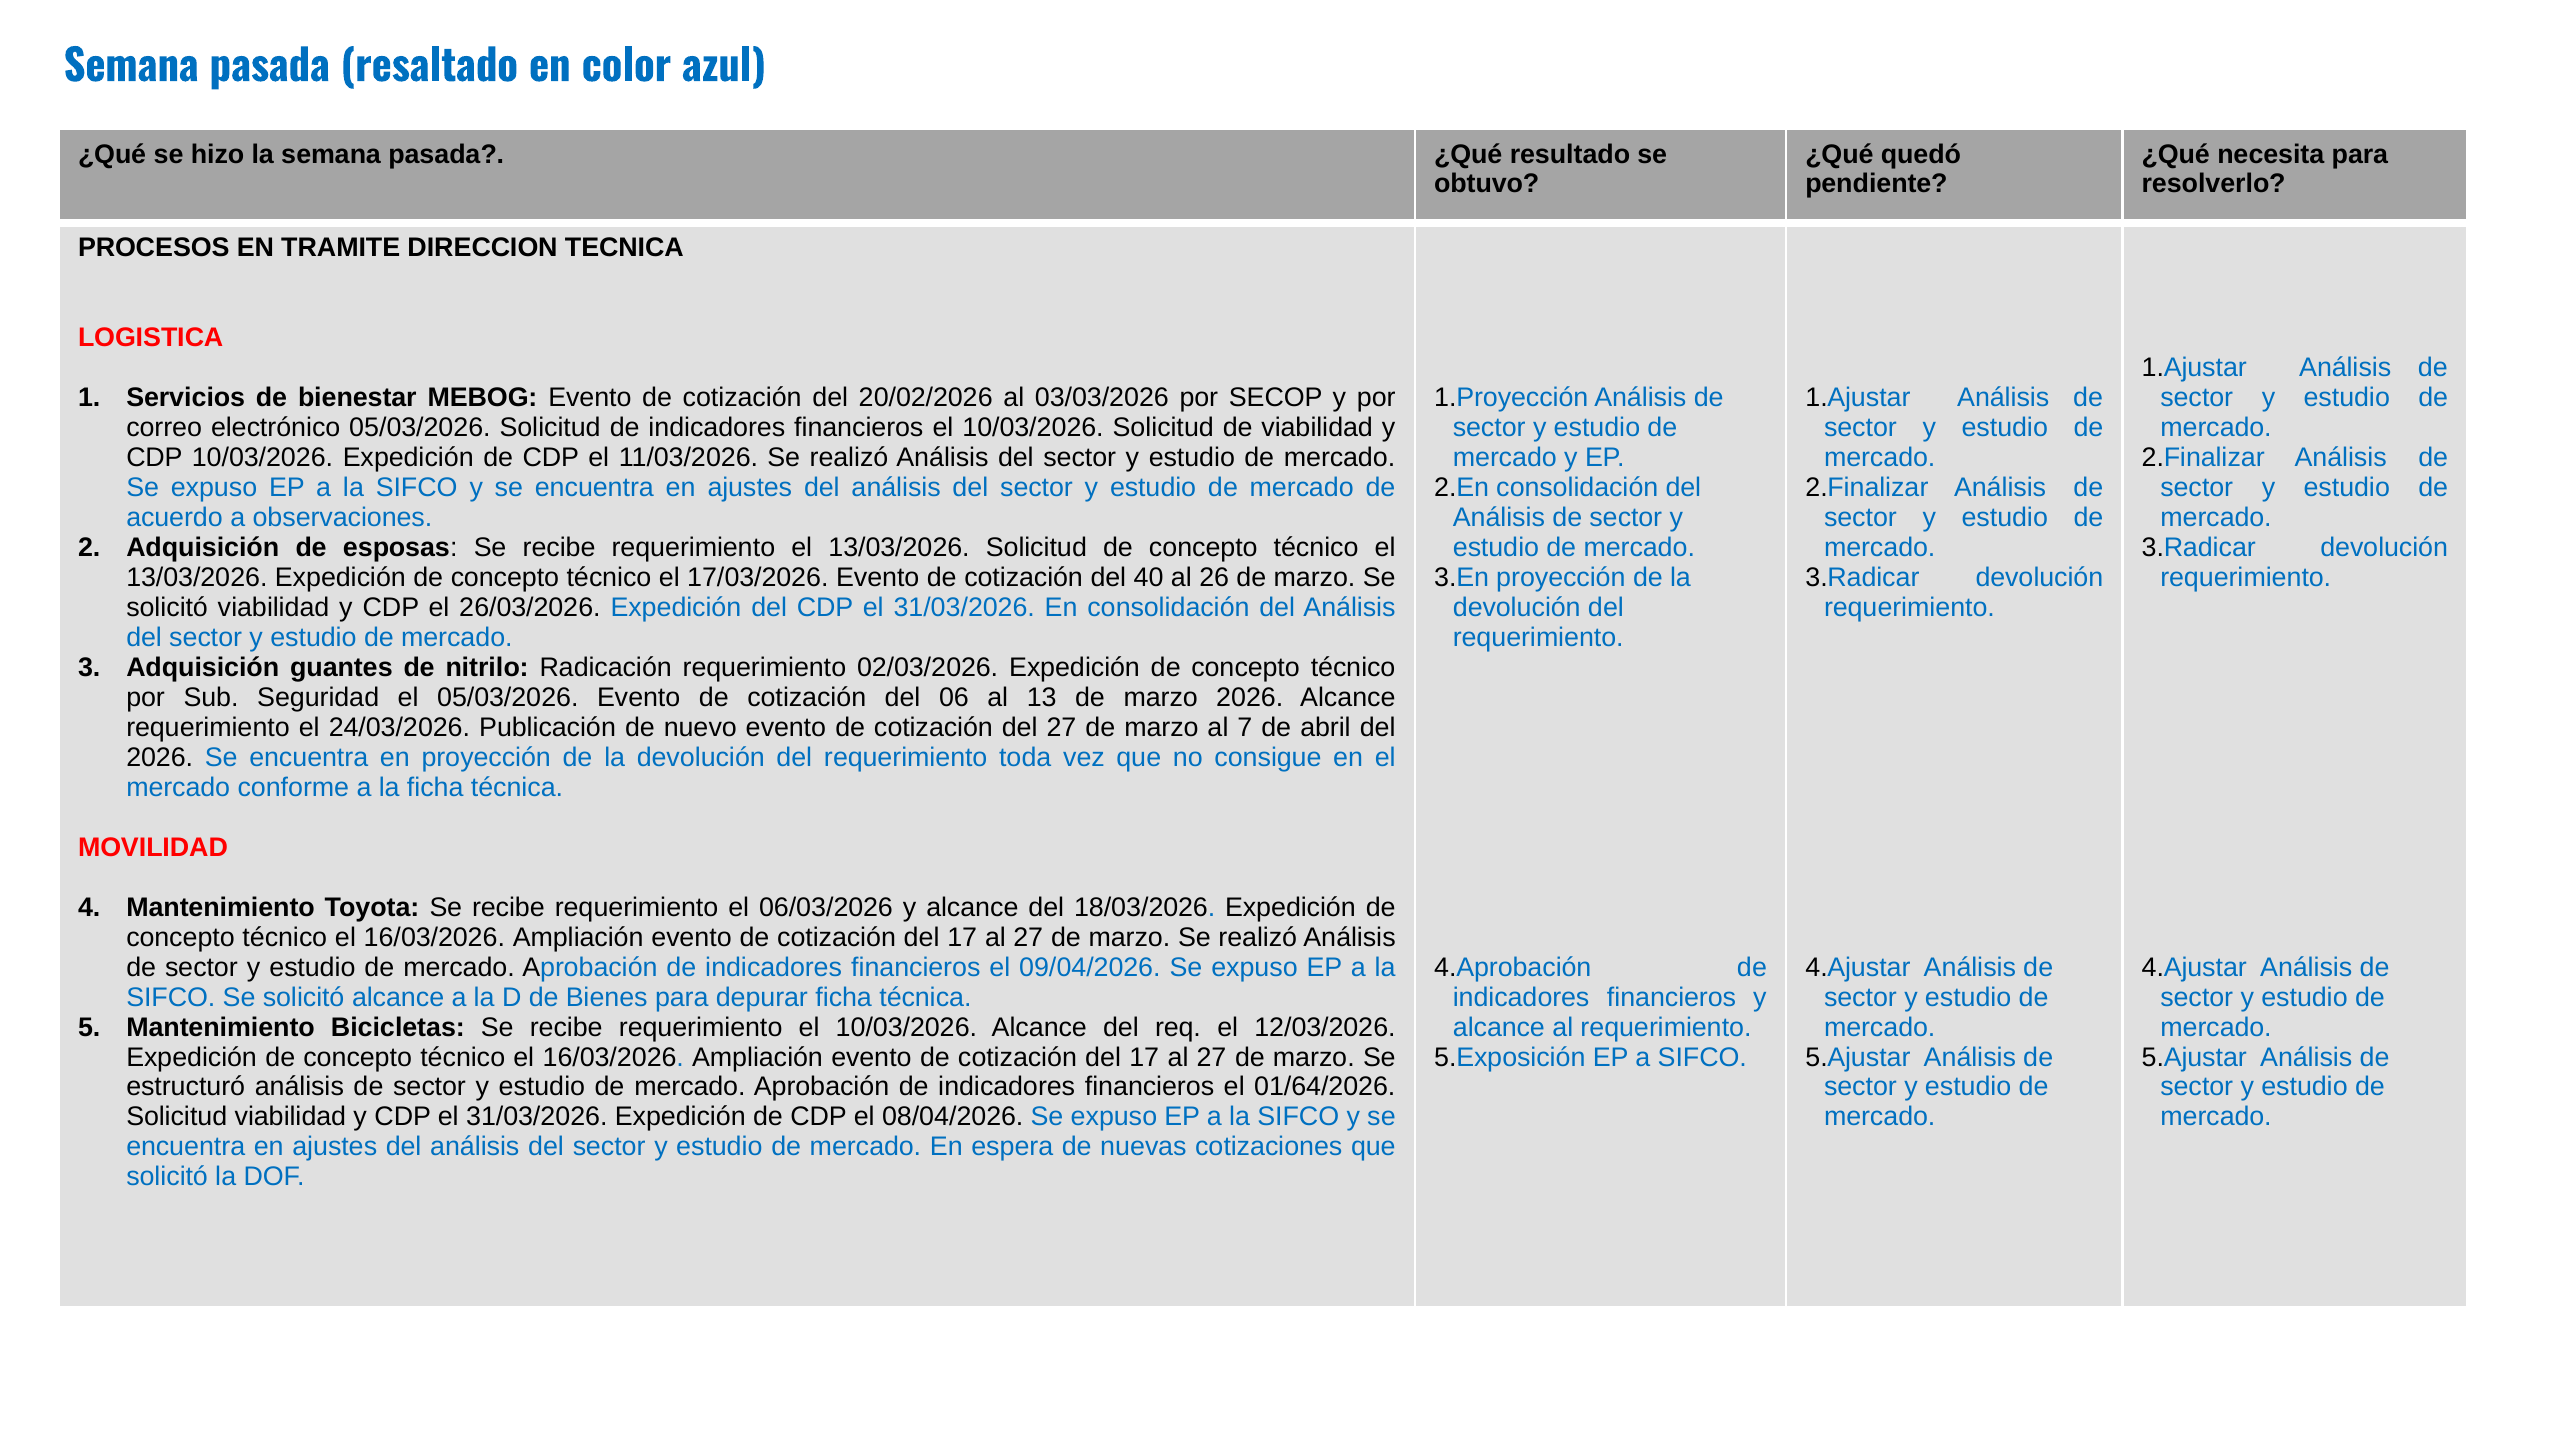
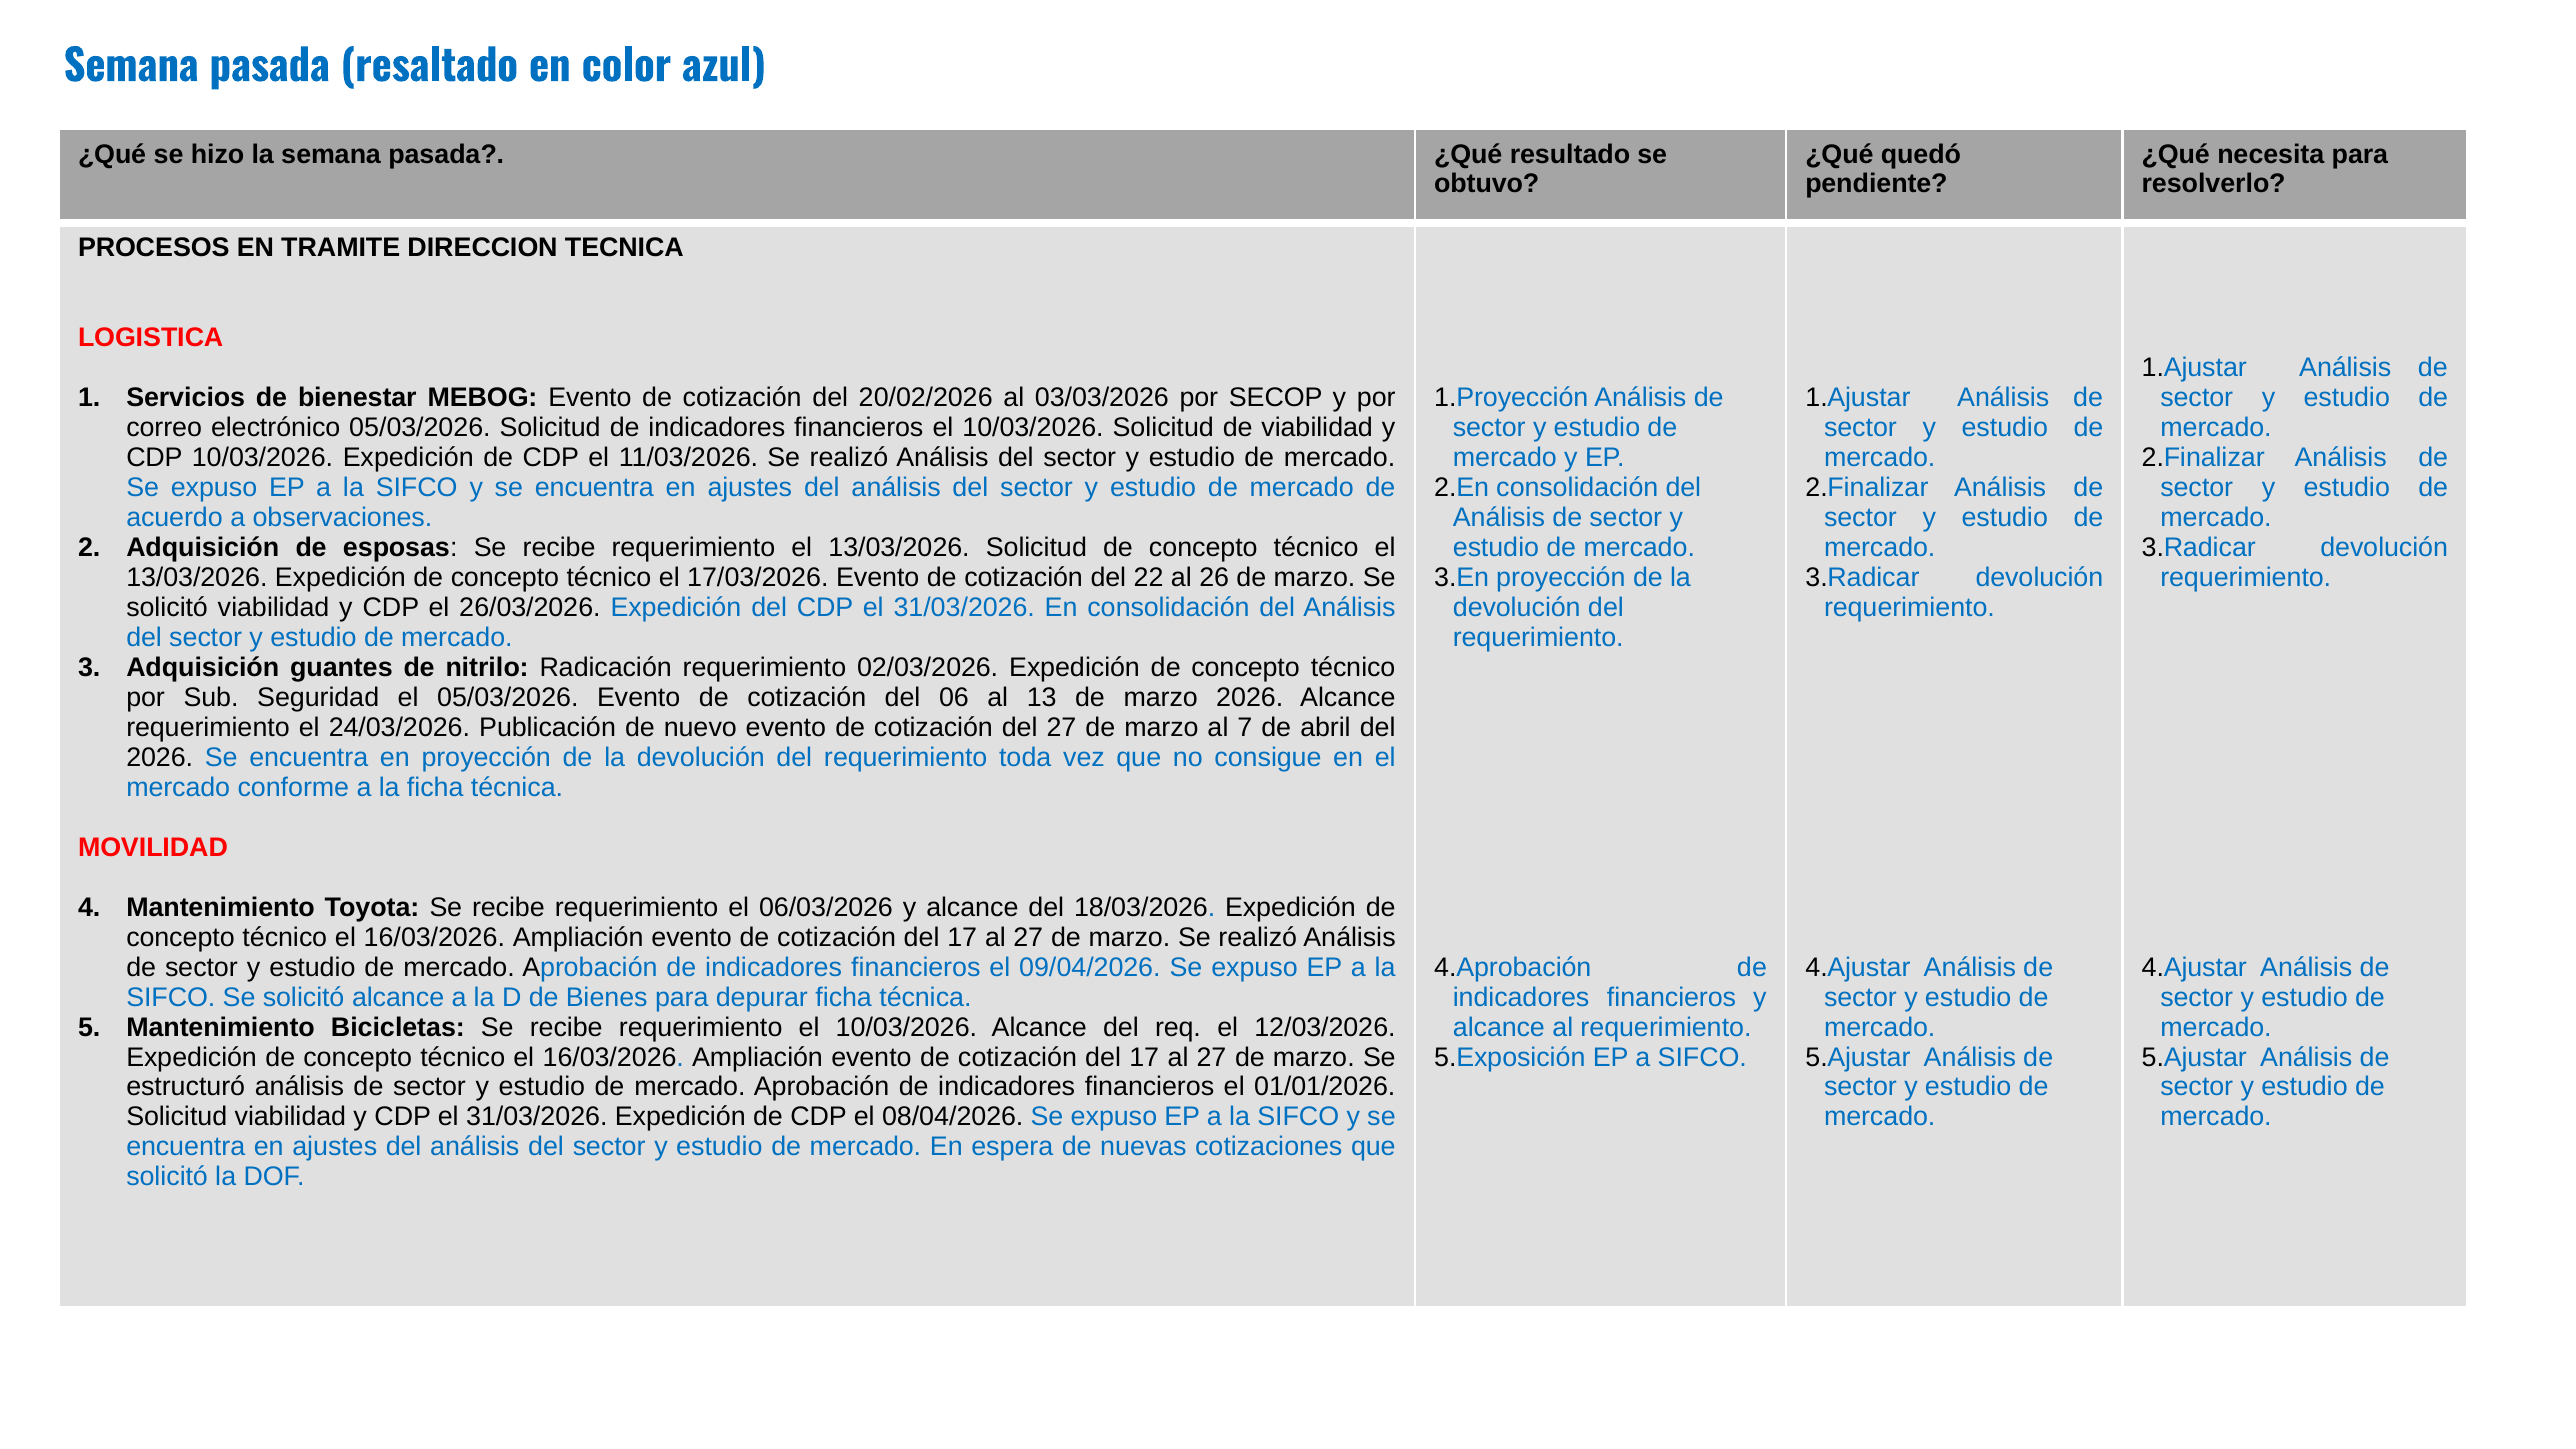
40: 40 -> 22 (1149, 578)
01/64/2026: 01/64/2026 -> 01/01/2026 (1325, 1087)
